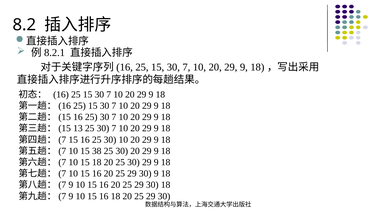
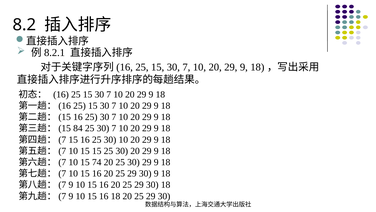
13: 13 -> 84 (78, 128)
15 38: 38 -> 15 (97, 151)
15 18: 18 -> 74 (97, 162)
